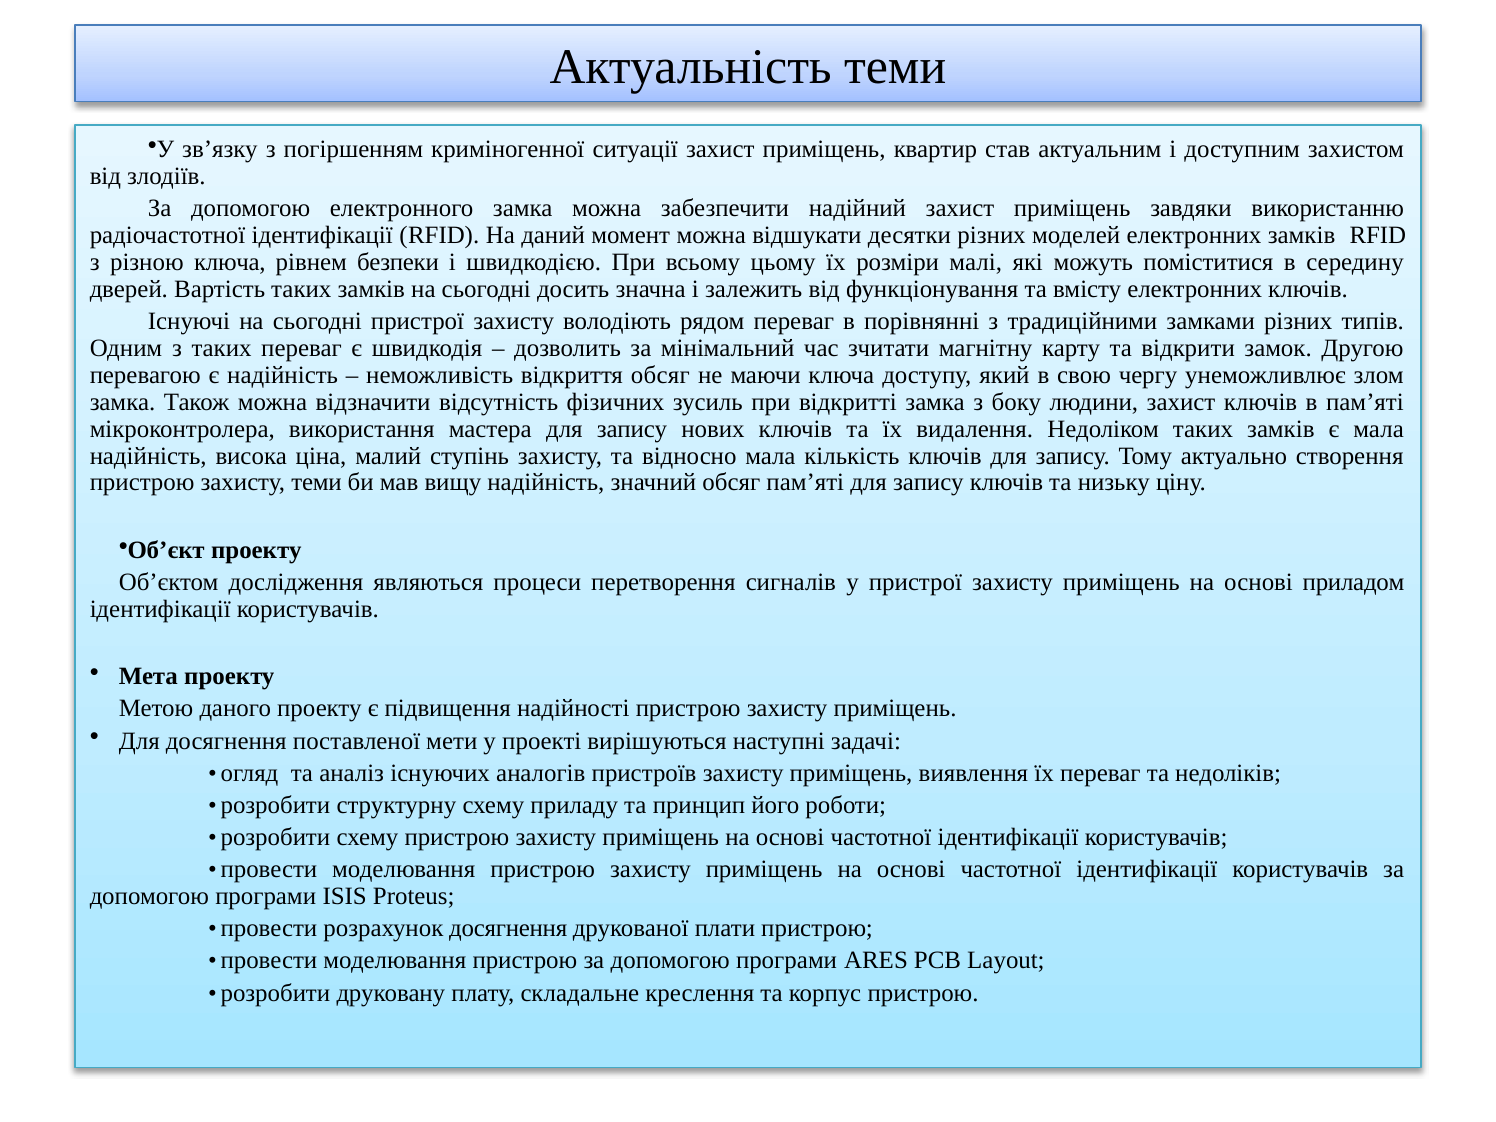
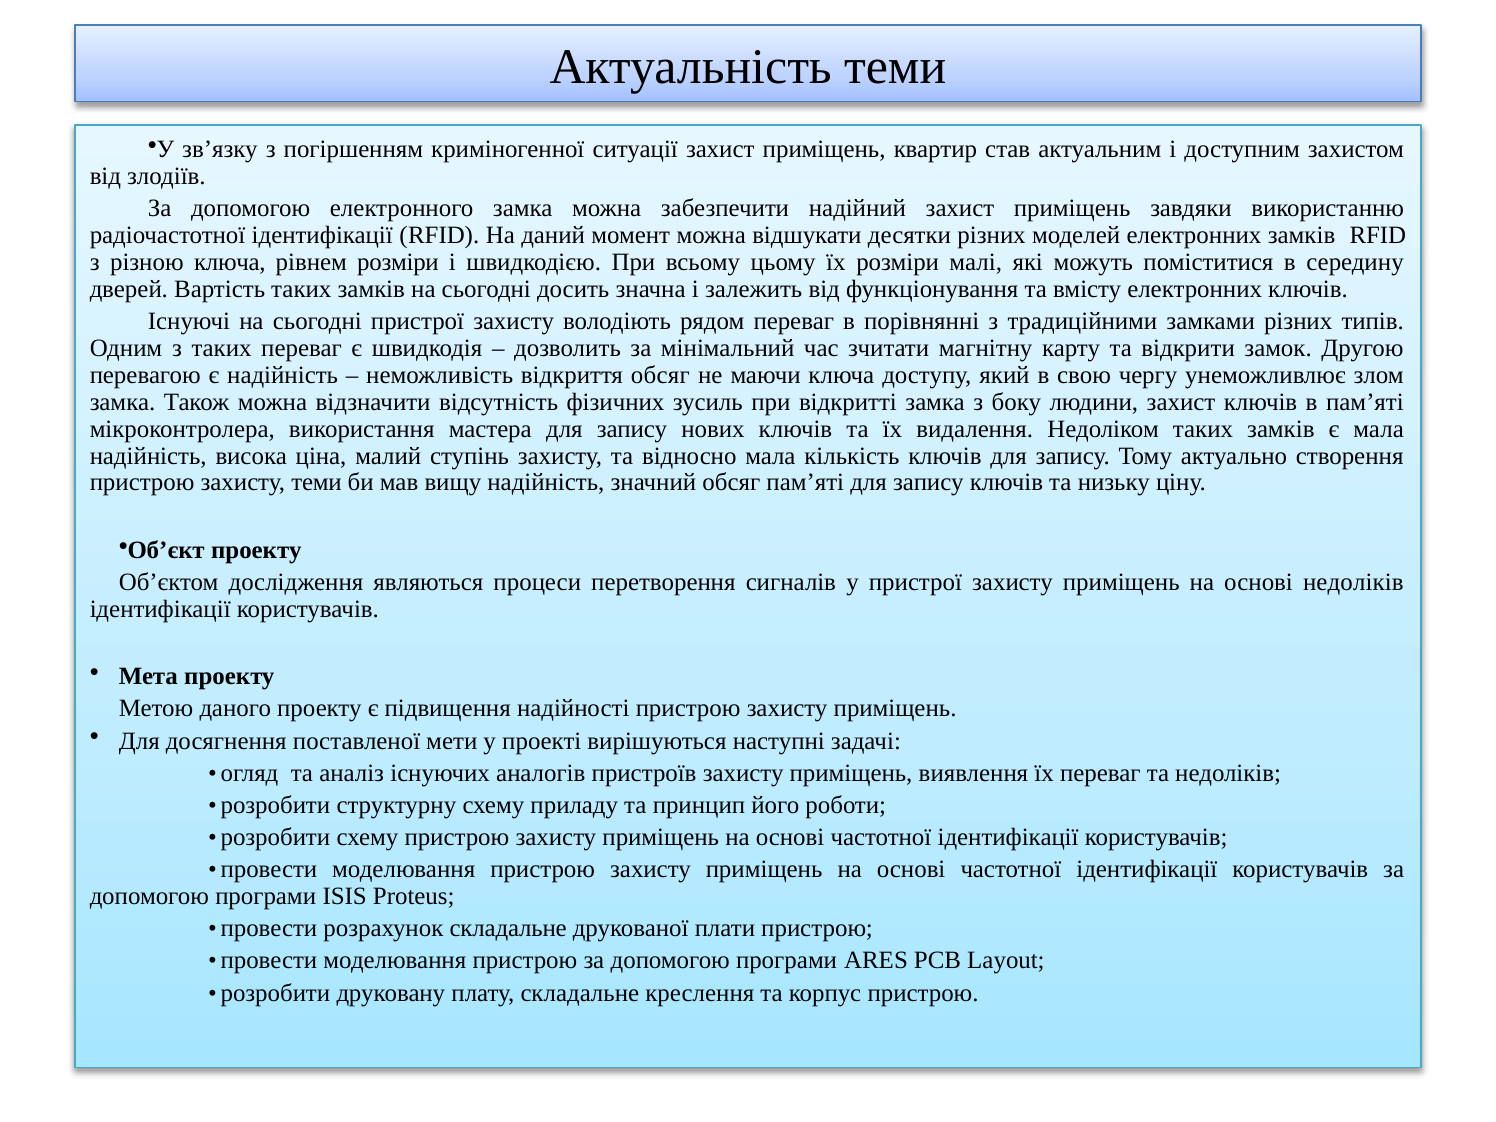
рівнем безпеки: безпеки -> розміри (398, 262)
основі приладом: приладом -> недоліків (1353, 582)
розрахунок досягнення: досягнення -> складальне (508, 928)
